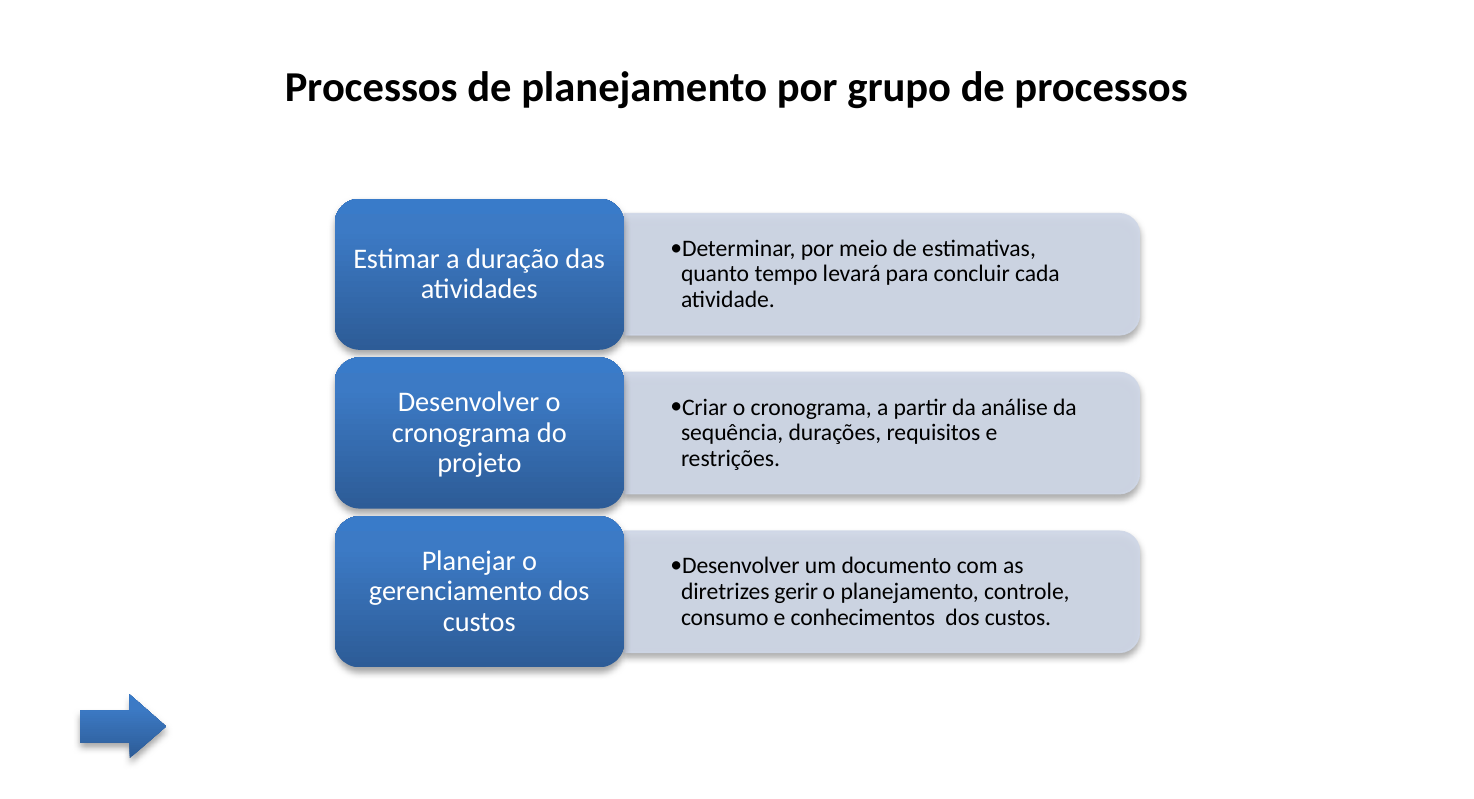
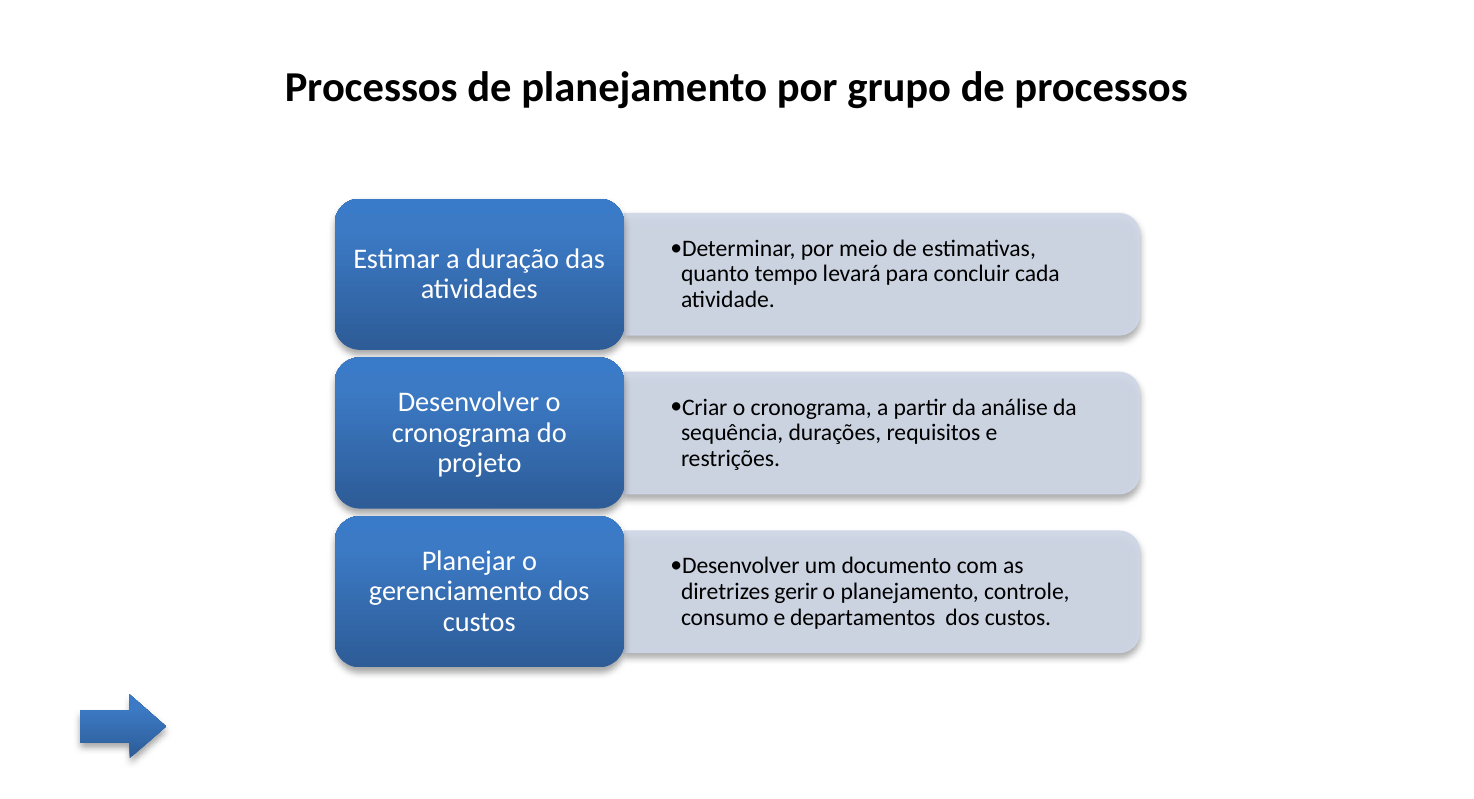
conhecimentos: conhecimentos -> departamentos (863, 617)
